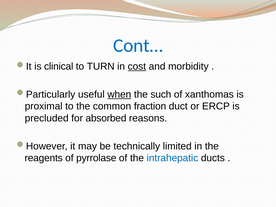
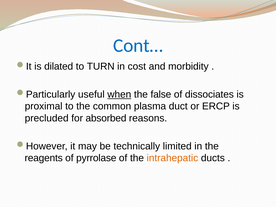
clinical: clinical -> dilated (59, 66)
cost underline: present -> none (137, 66)
such: such -> false (161, 94)
xanthomas: xanthomas -> dissociates (209, 94)
fraction: fraction -> plasma (150, 106)
intrahepatic colour: blue -> orange (172, 158)
